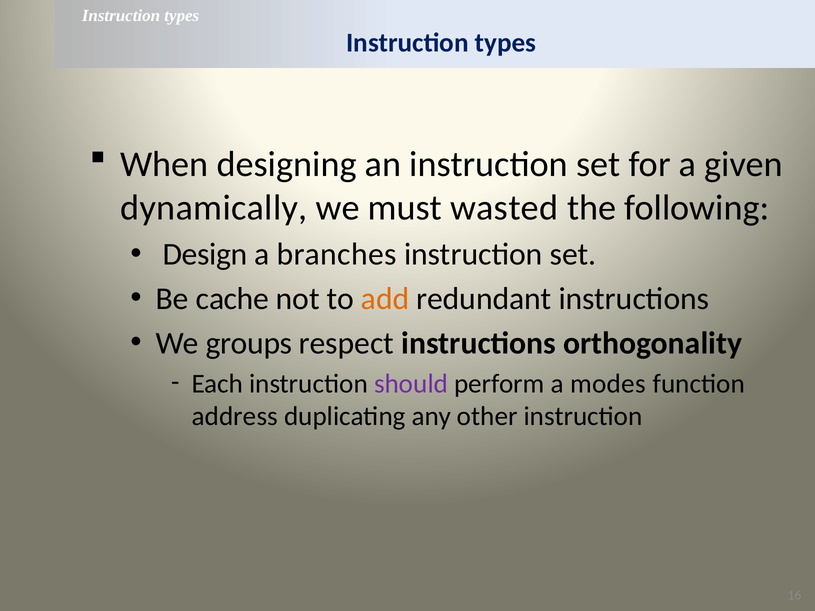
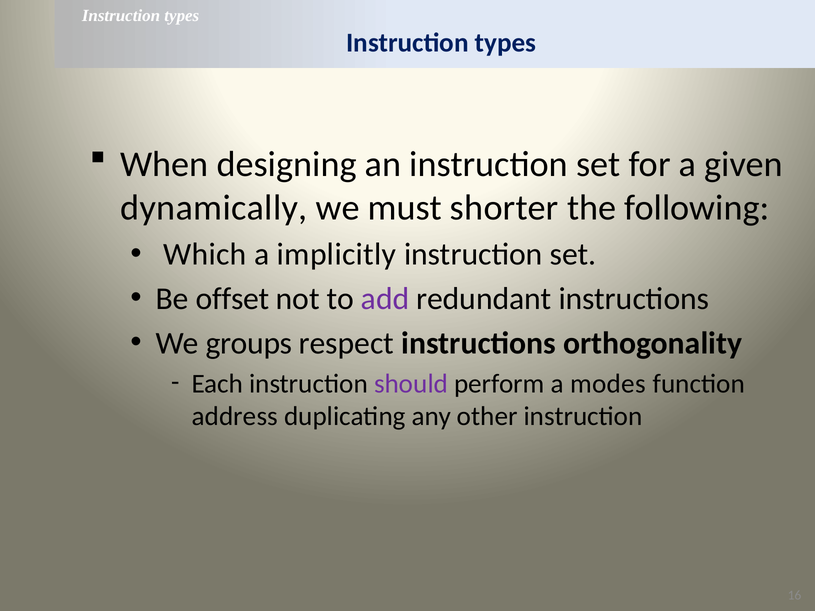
wasted: wasted -> shorter (504, 208)
Design: Design -> Which (205, 254)
branches: branches -> implicitly (337, 254)
cache: cache -> offset (233, 299)
add colour: orange -> purple (385, 299)
